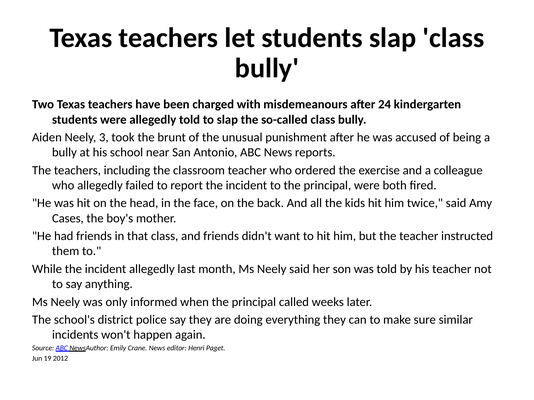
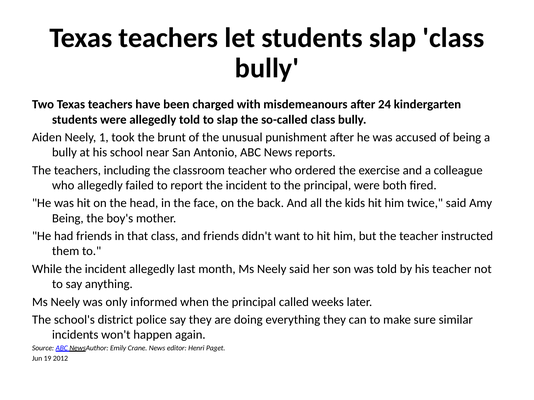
3: 3 -> 1 (104, 138)
Cases: Cases -> Being (68, 219)
